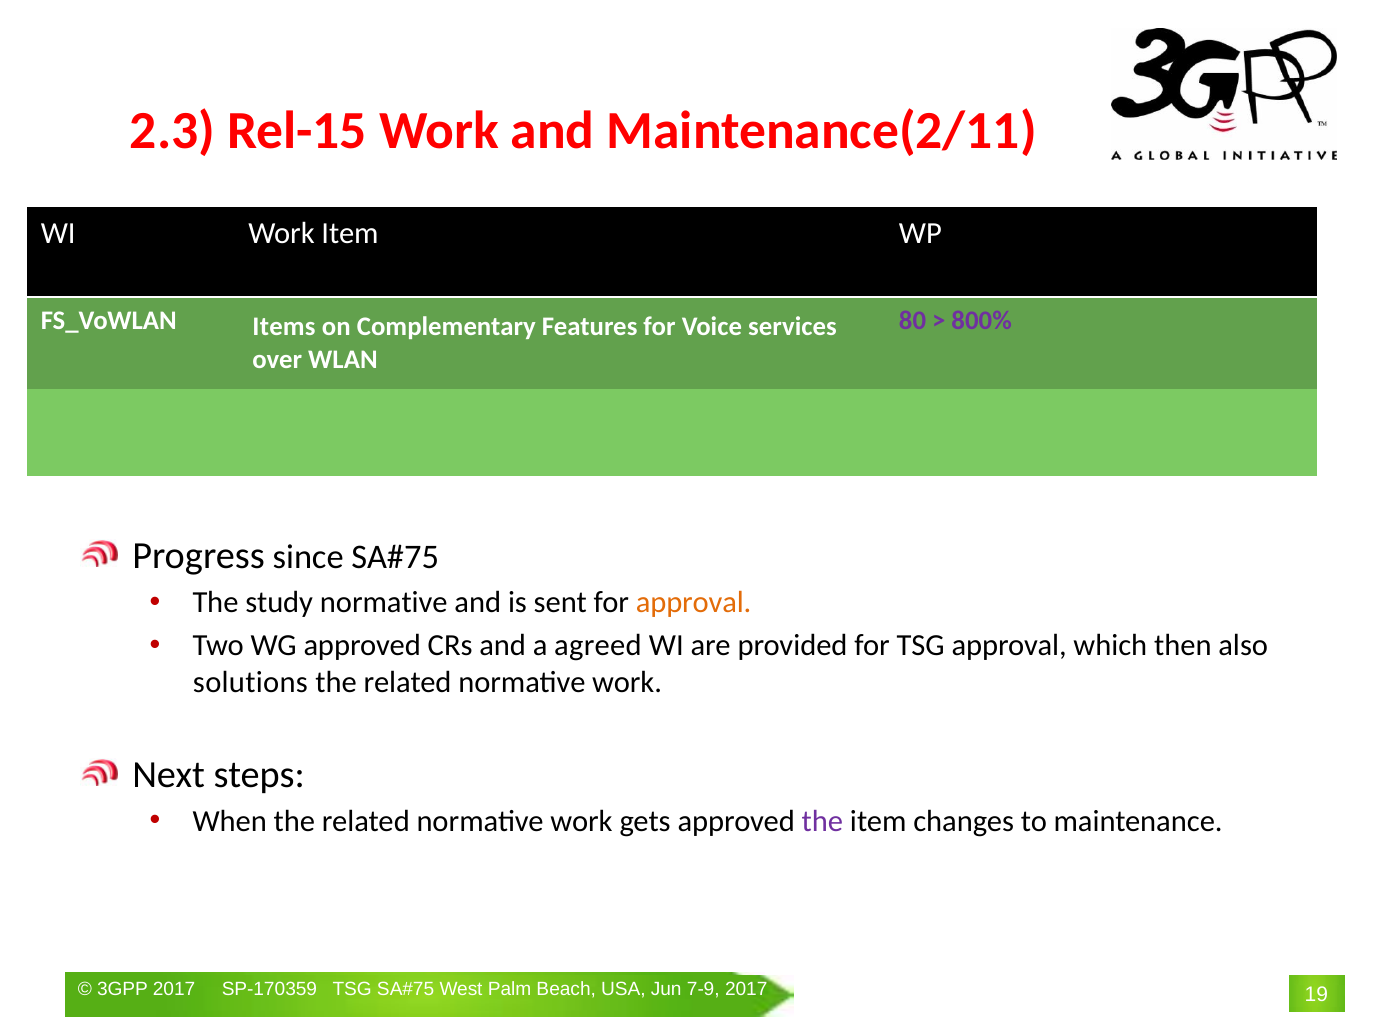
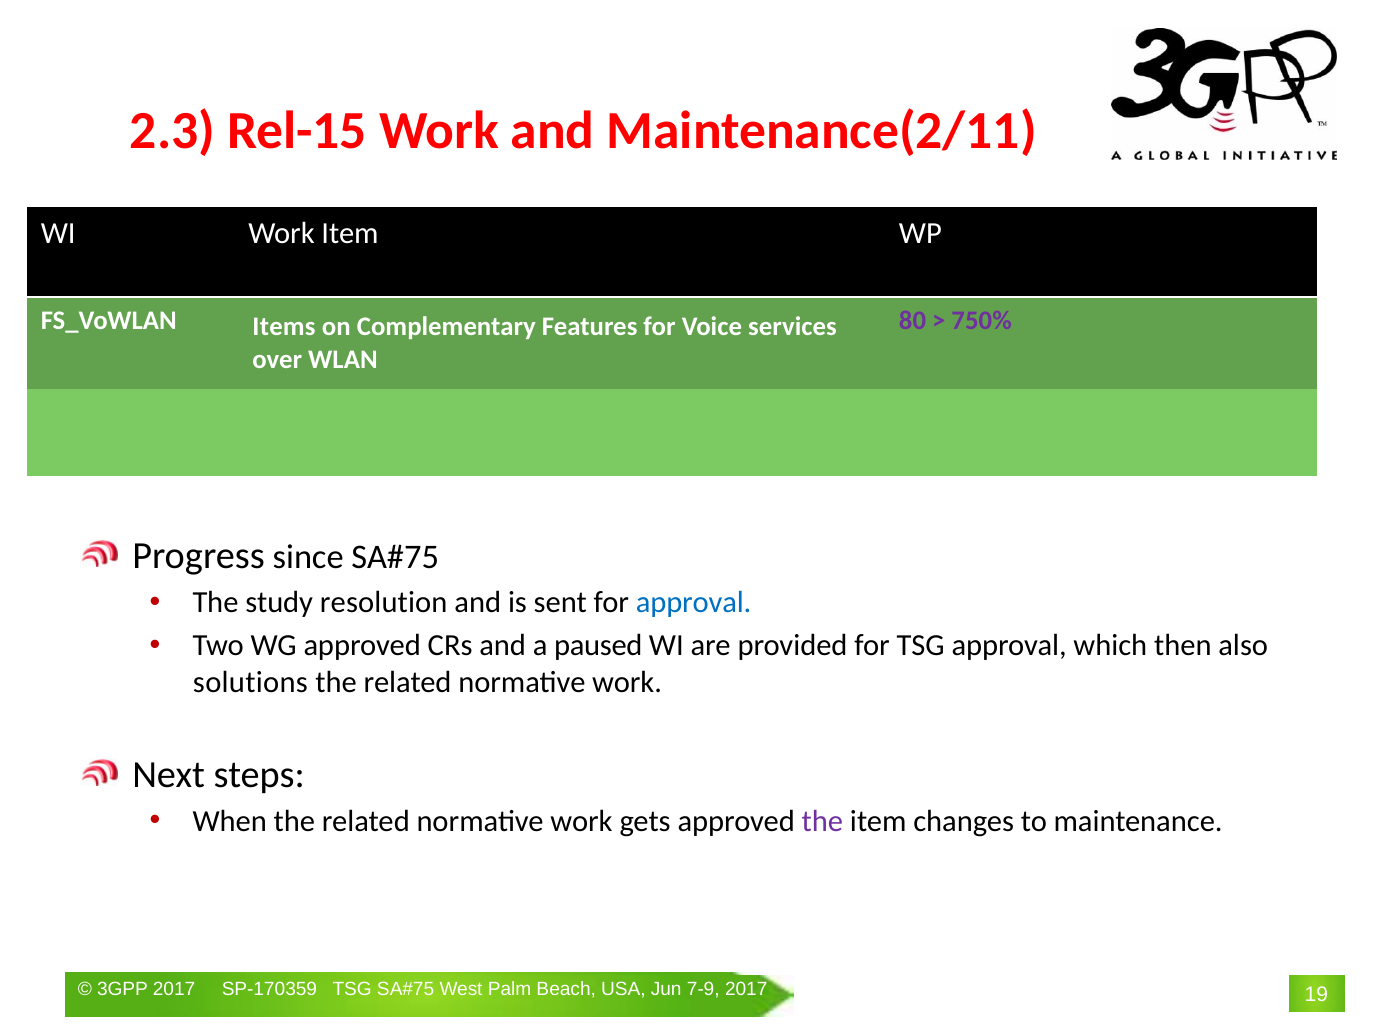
800%: 800% -> 750% (982, 320)
study normative: normative -> resolution (384, 603)
approval colour: orange -> blue (694, 603)
agreed: agreed -> paused (598, 646)
